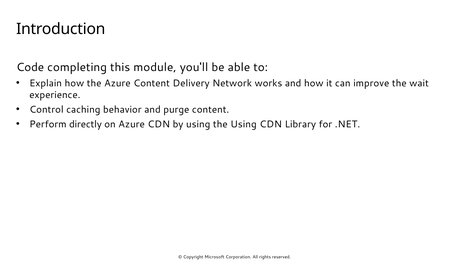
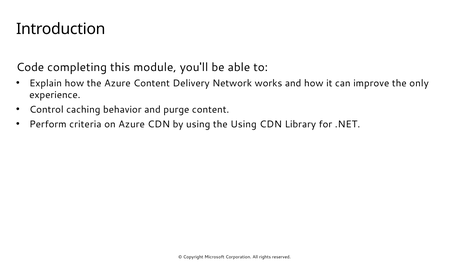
wait: wait -> only (419, 83)
directly: directly -> criteria (85, 124)
